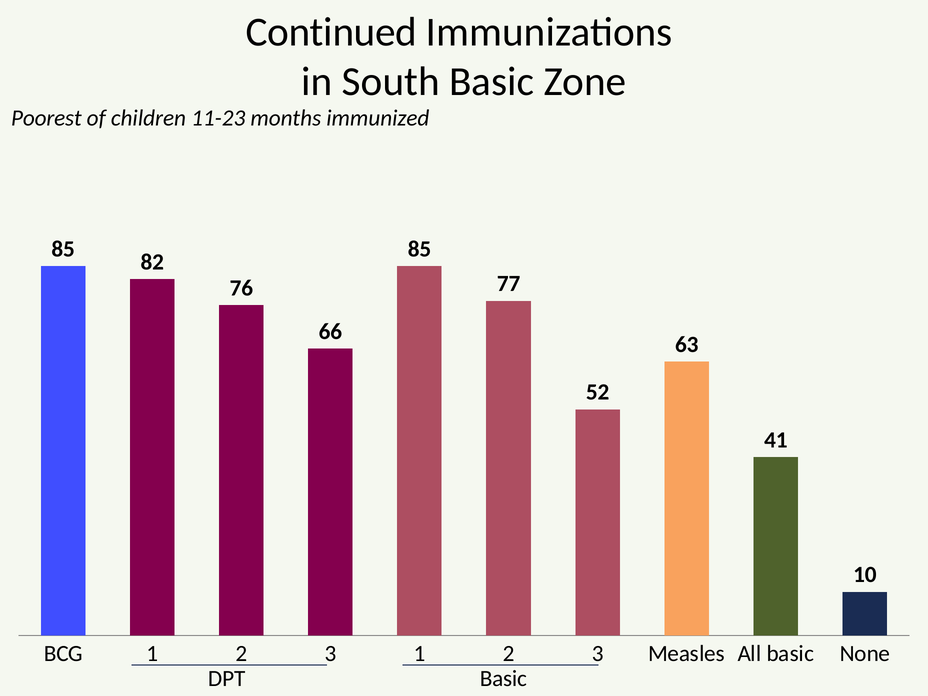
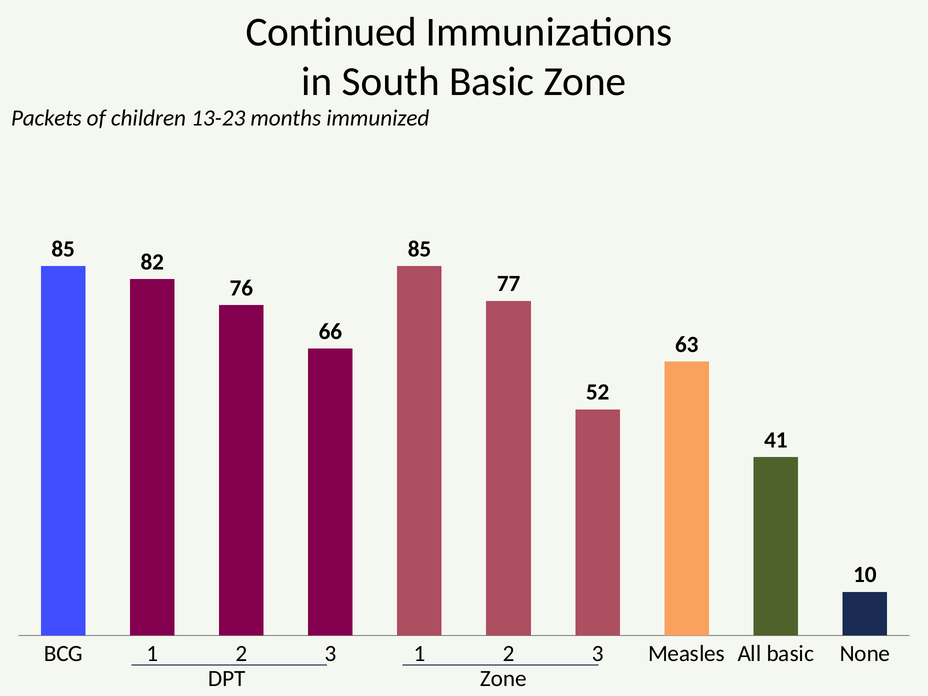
Poorest: Poorest -> Packets (46, 118)
11-23: 11-23 -> 13-23 (218, 118)
DPT Basic: Basic -> Zone (503, 679)
